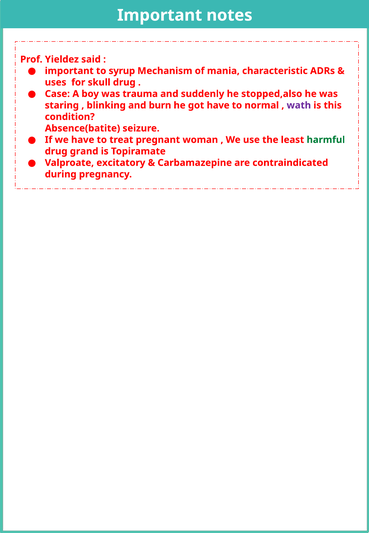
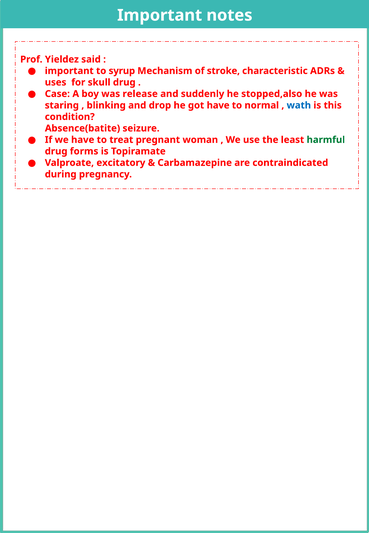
mania: mania -> stroke (223, 71)
trauma: trauma -> release (140, 94)
burn: burn -> drop (160, 105)
wath colour: purple -> blue (299, 105)
grand: grand -> forms (84, 151)
